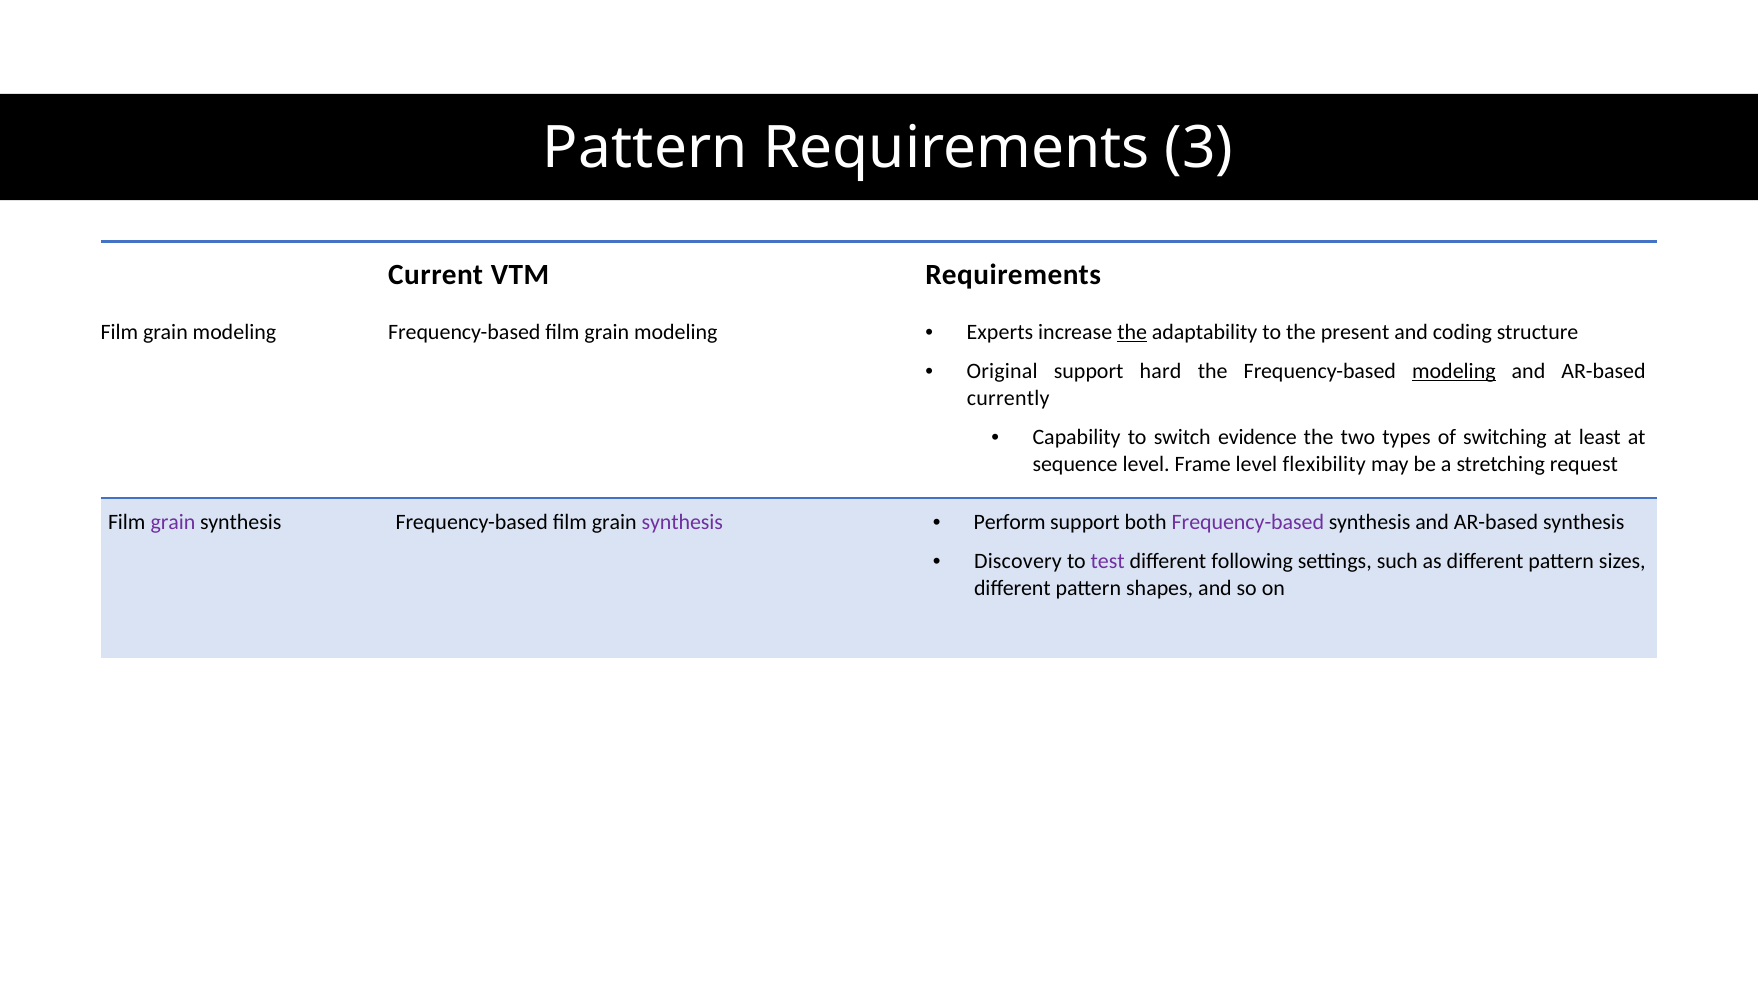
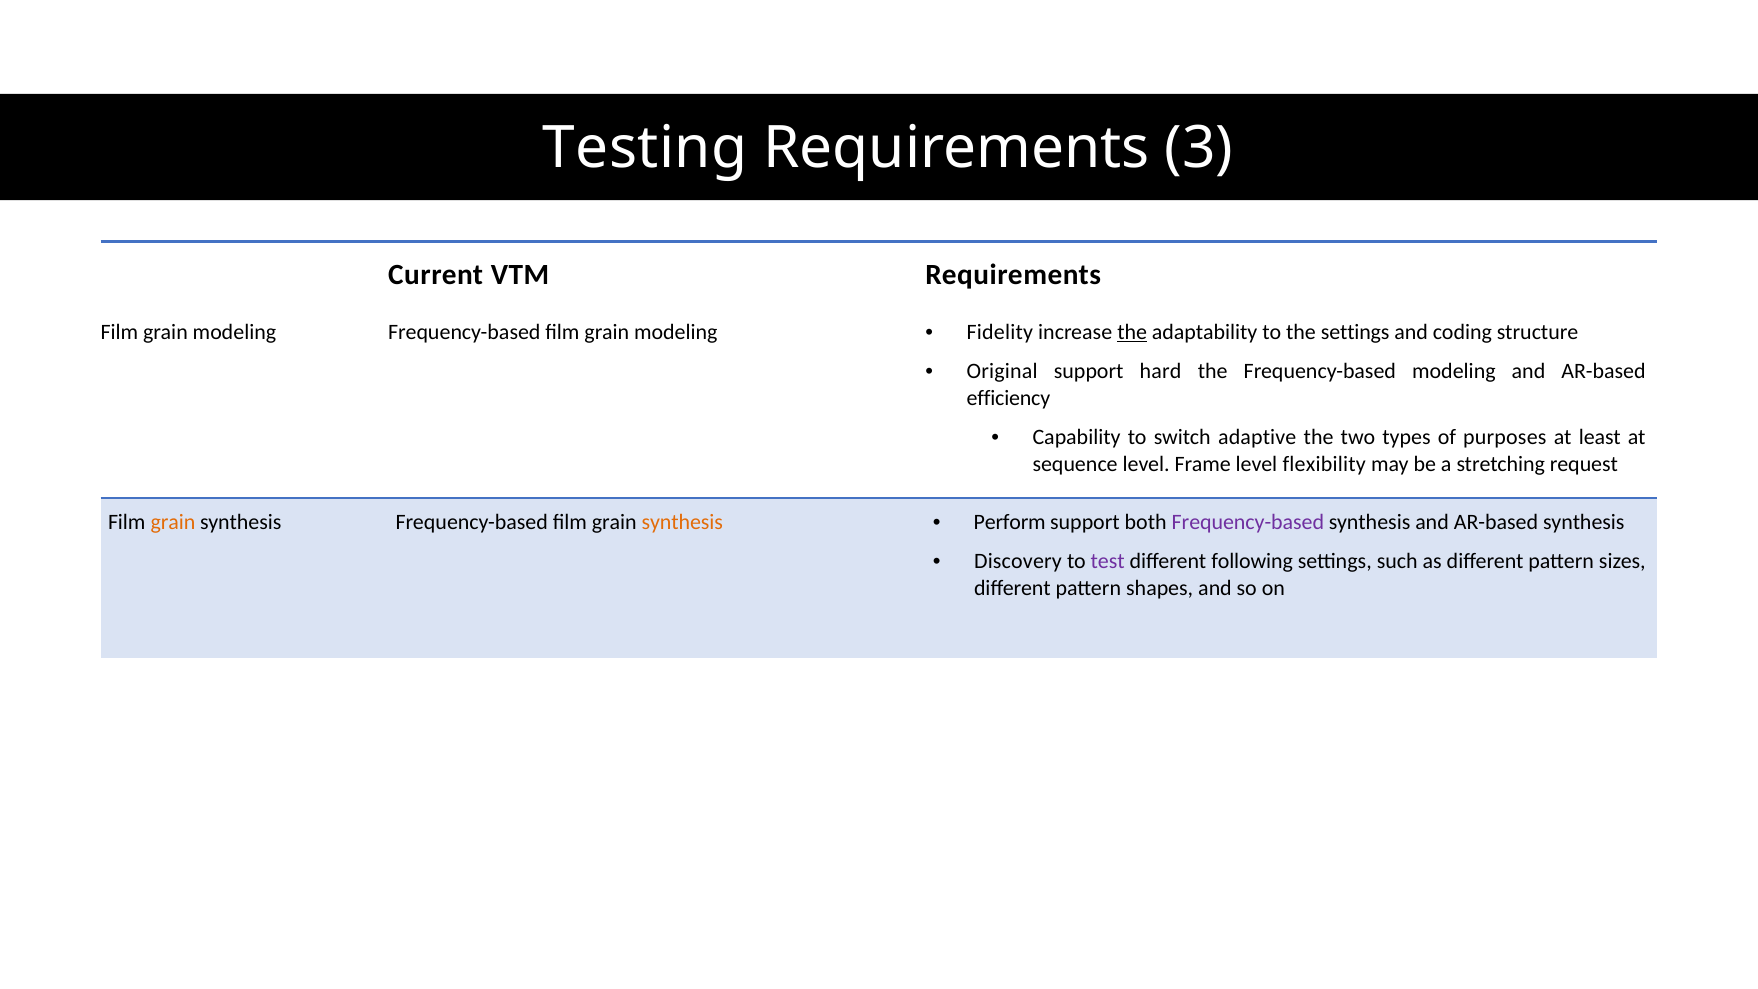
Pattern: Pattern -> Testing (645, 149)
Experts: Experts -> Fidelity (1000, 332)
the present: present -> settings (1355, 332)
modeling underline: present -> none (1454, 371)
currently: currently -> efficiency (1008, 398)
evidence: evidence -> adaptive (1257, 437)
switching: switching -> purposes (1505, 437)
grain colour: purple -> orange (173, 522)
synthesis colour: purple -> orange (682, 522)
